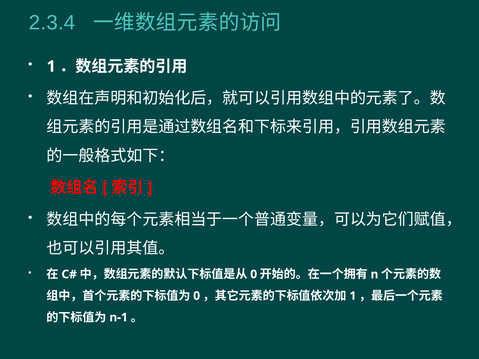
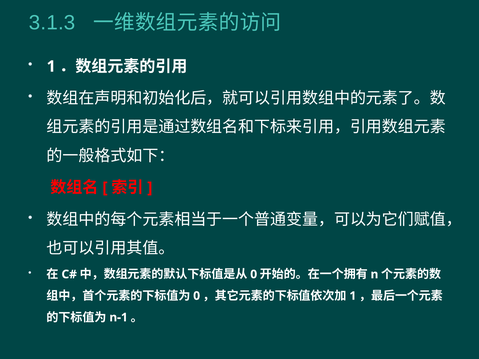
2.3.4: 2.3.4 -> 3.1.3 (52, 23)
